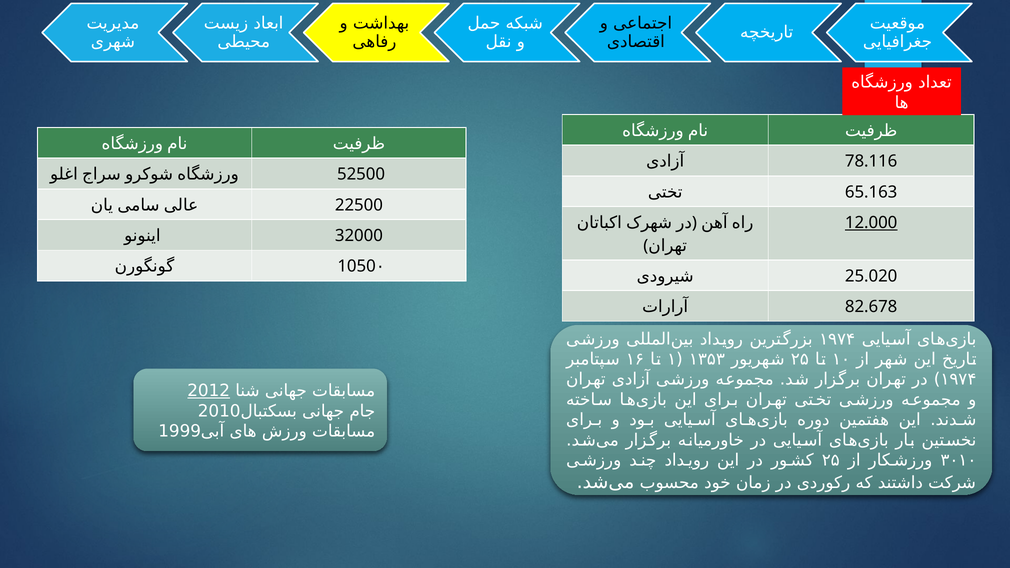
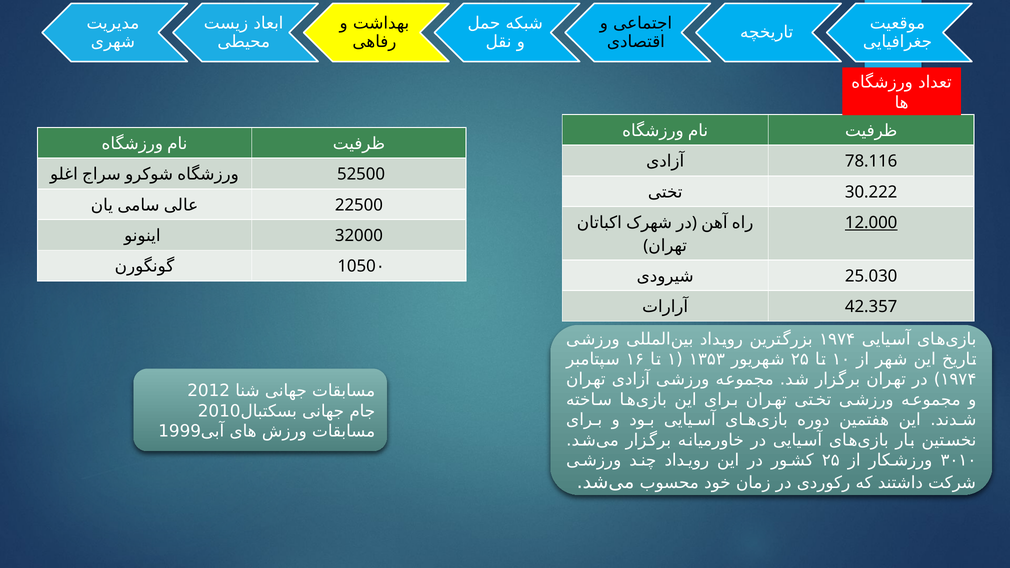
65.163: 65.163 -> 30.222 (871, 192)
25.020: 25.020 -> 25.030 (871, 276)
82.678: 82.678 -> 42.357 (871, 307)
2012 underline: present -> none (209, 391)
